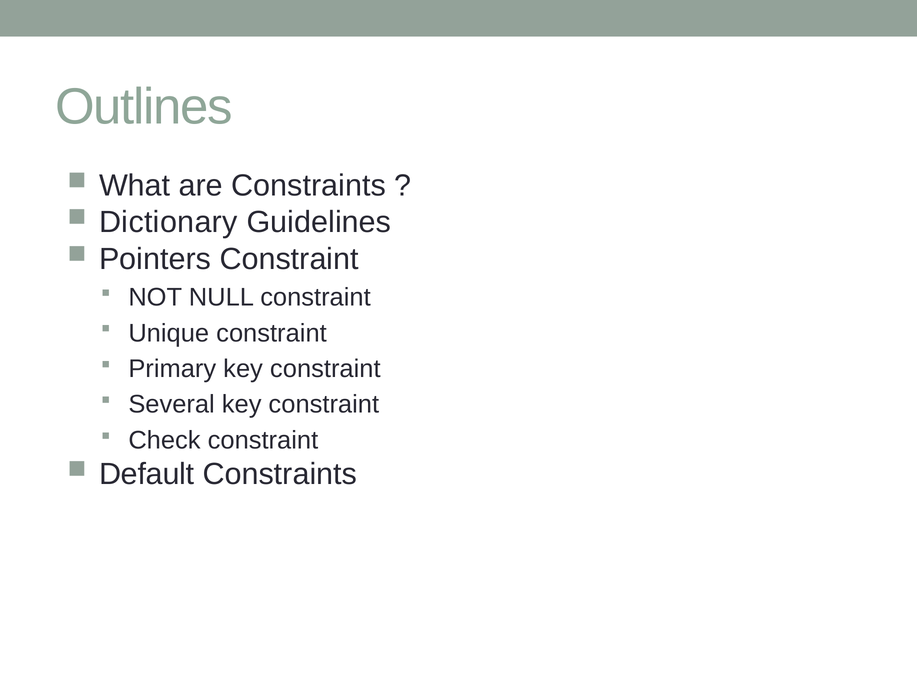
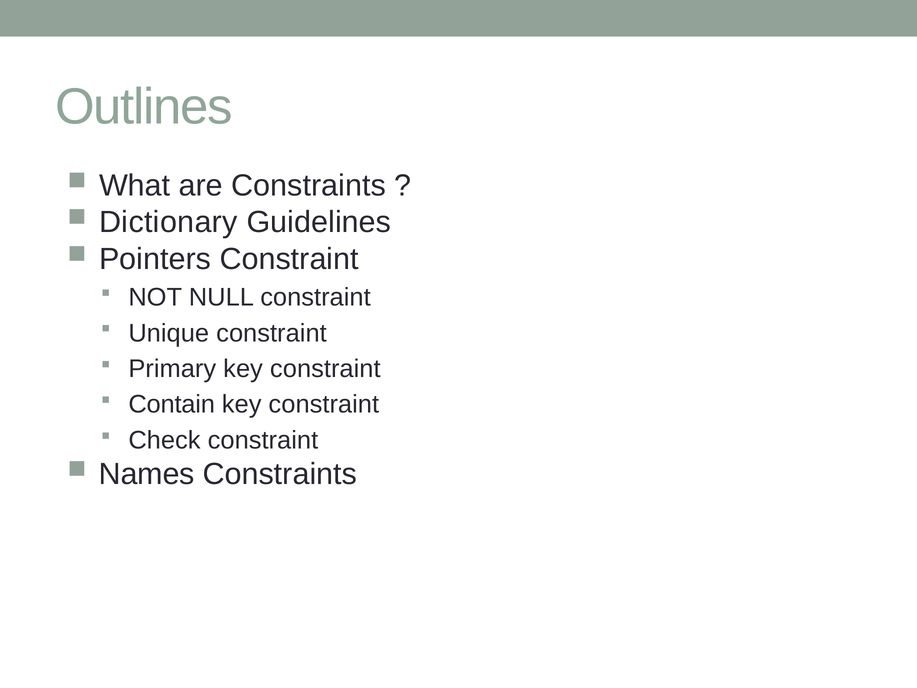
Several: Several -> Contain (172, 404)
Default: Default -> Names (147, 474)
